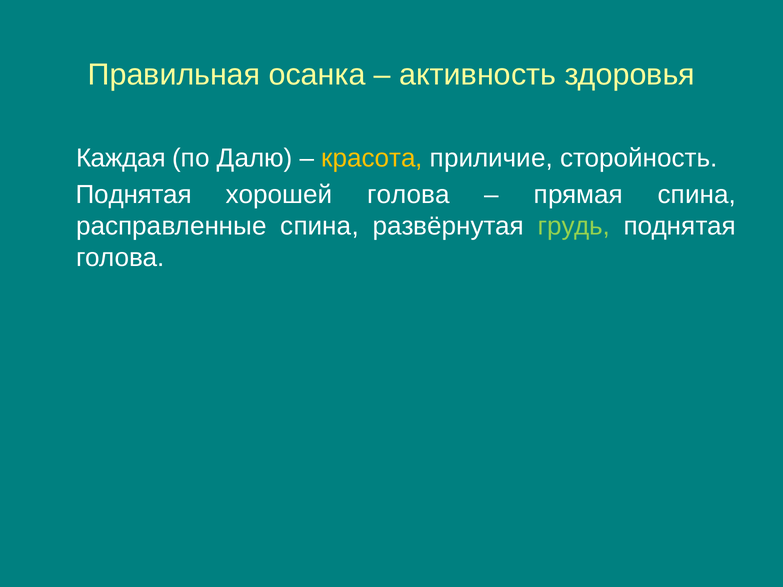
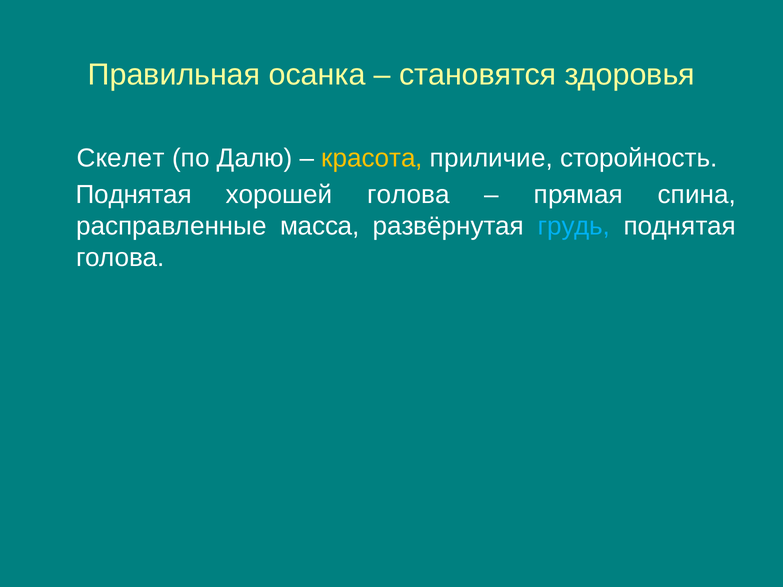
активность: активность -> становятся (478, 75)
Каждая: Каждая -> Скелет (121, 158)
расправленные спина: спина -> масса (320, 226)
грудь colour: light green -> light blue (574, 226)
